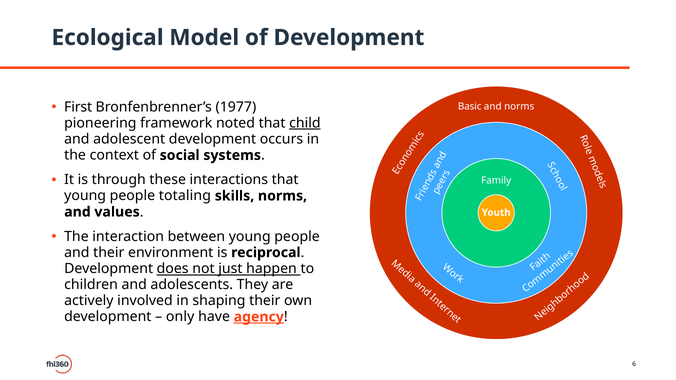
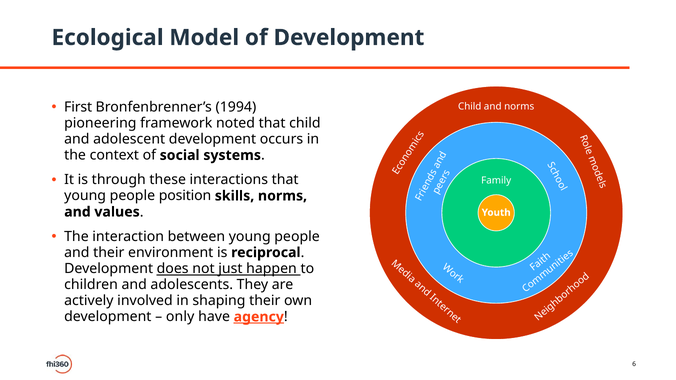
1977: 1977 -> 1994 (236, 107)
Basic: Basic -> Child (470, 107)
child underline: present -> none (305, 123)
totaling: totaling -> position (185, 196)
